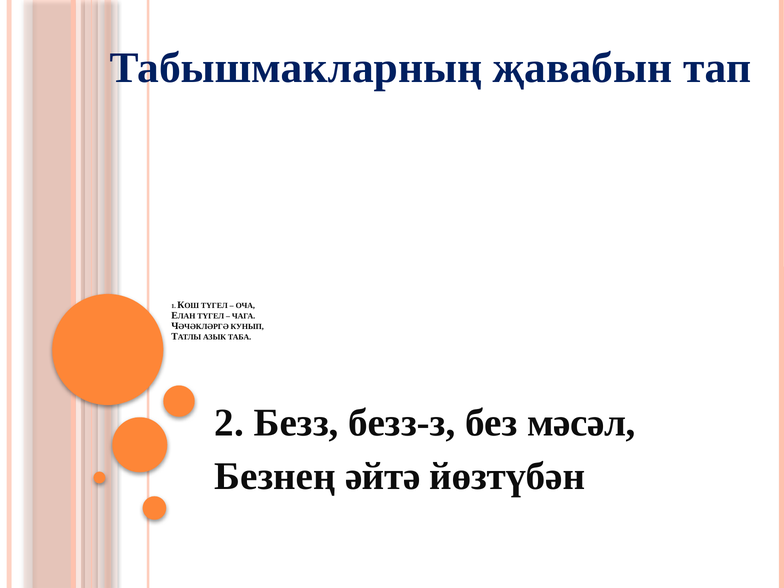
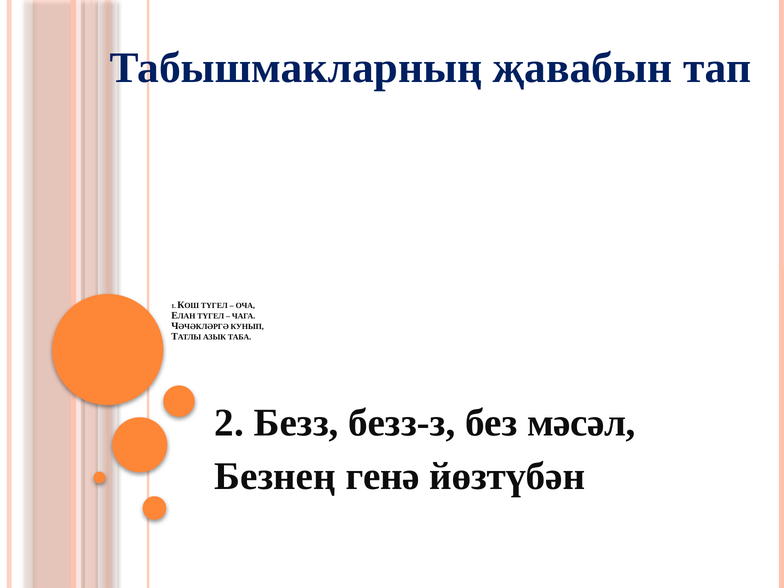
әйтә: әйтә -> генә (383, 476)
